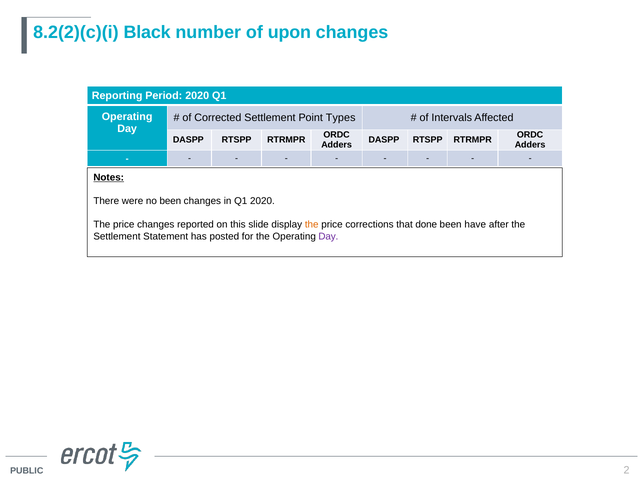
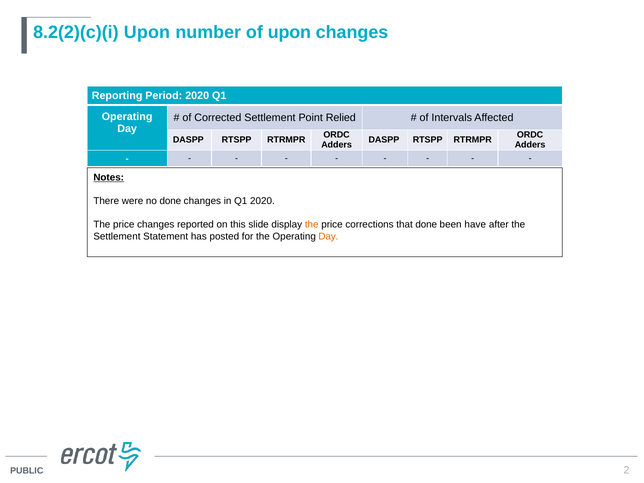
8.2(2)(c)(i Black: Black -> Upon (147, 32)
Types: Types -> Relied (341, 118)
no been: been -> done (170, 201)
Day colour: purple -> orange (328, 236)
